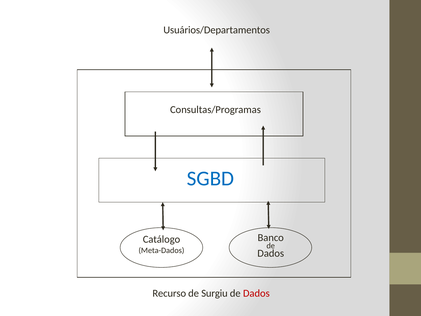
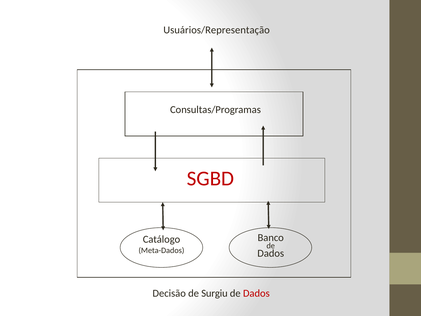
Usuários/Departamentos: Usuários/Departamentos -> Usuários/Representação (217, 30)
SGBD colour: blue -> red (210, 178)
Recurso: Recurso -> Decisão (169, 293)
